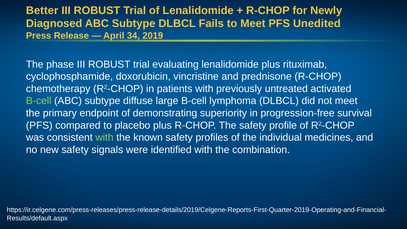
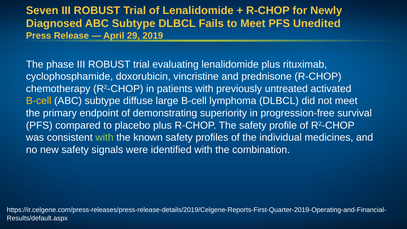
Better: Better -> Seven (42, 10)
34: 34 -> 29 (133, 36)
B-cell colour: light green -> yellow (39, 101)
